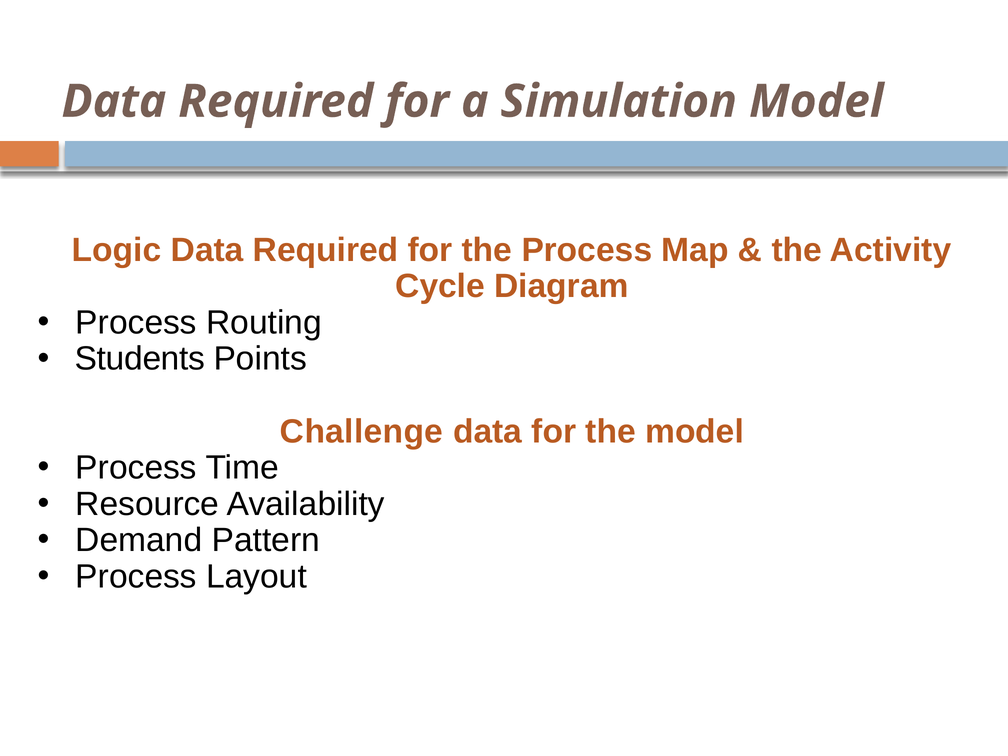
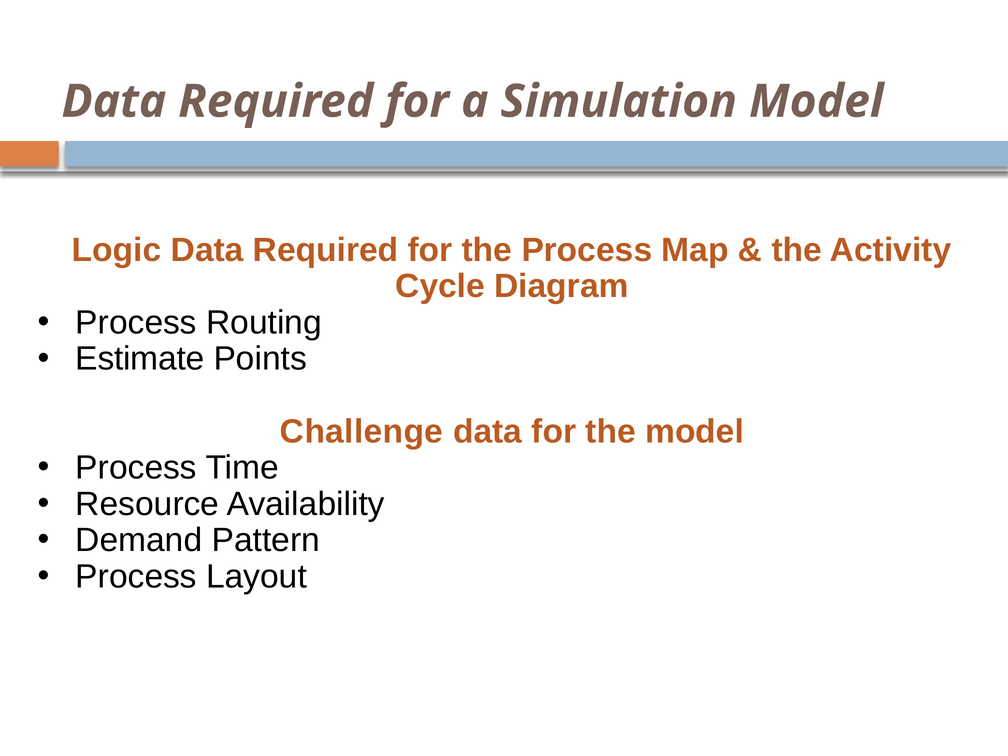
Students: Students -> Estimate (140, 359)
